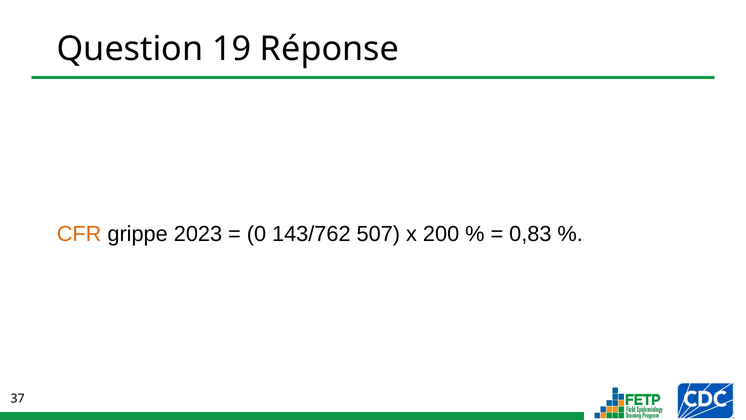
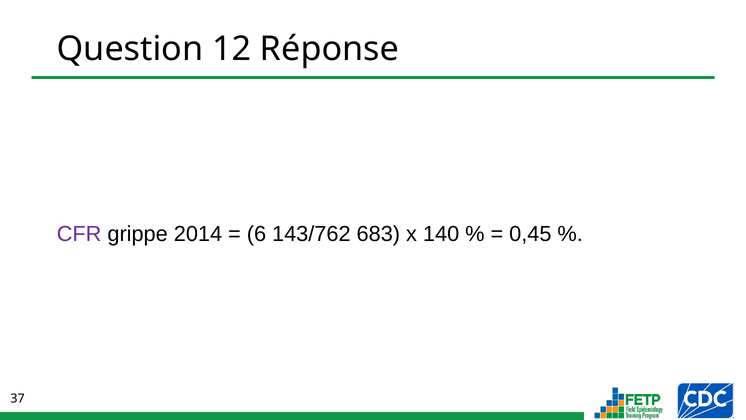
19: 19 -> 12 (232, 49)
CFR colour: orange -> purple (79, 234)
2023: 2023 -> 2014 (198, 234)
0: 0 -> 6 (256, 234)
507: 507 -> 683 (378, 234)
200: 200 -> 140 (441, 234)
0,83: 0,83 -> 0,45 (530, 234)
